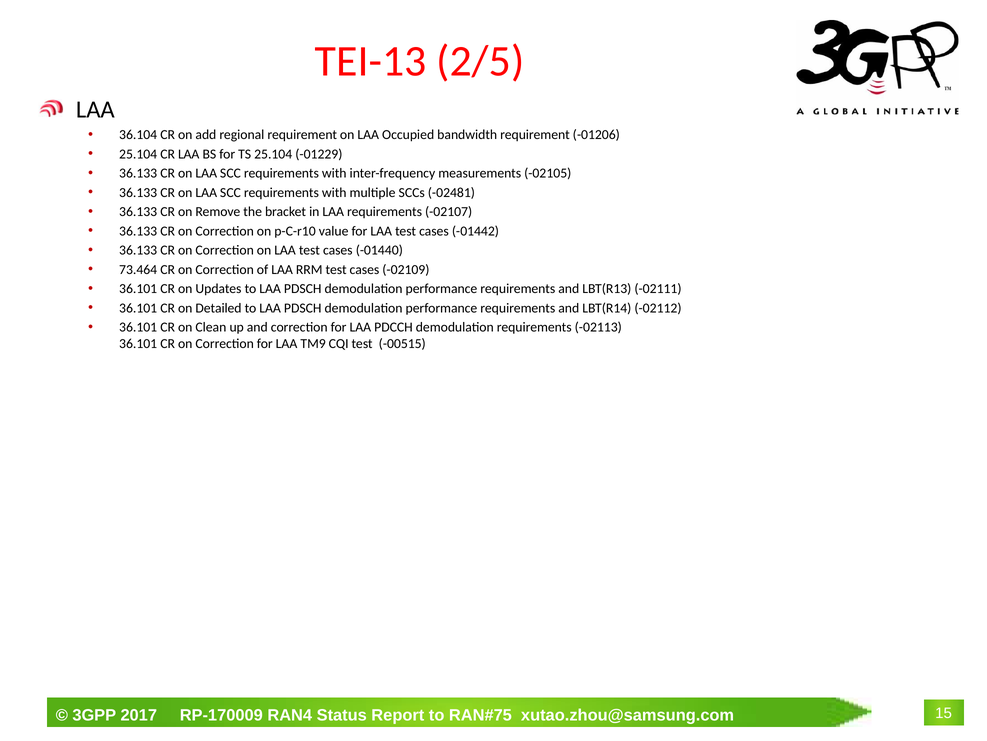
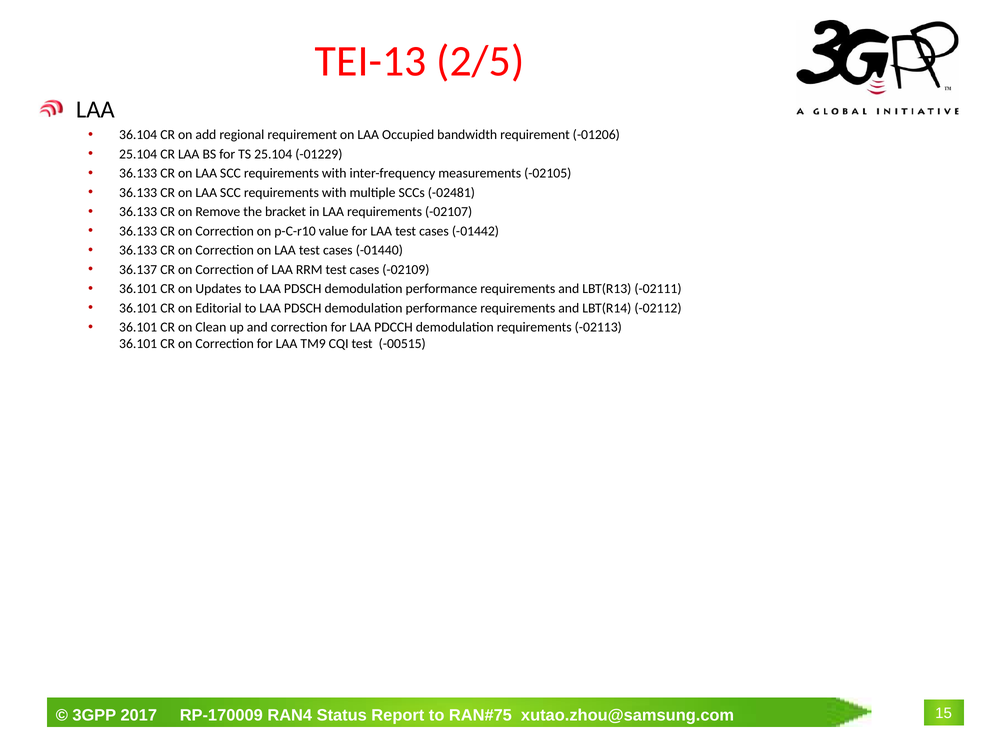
73.464: 73.464 -> 36.137 (138, 269)
Detailed: Detailed -> Editorial (218, 308)
